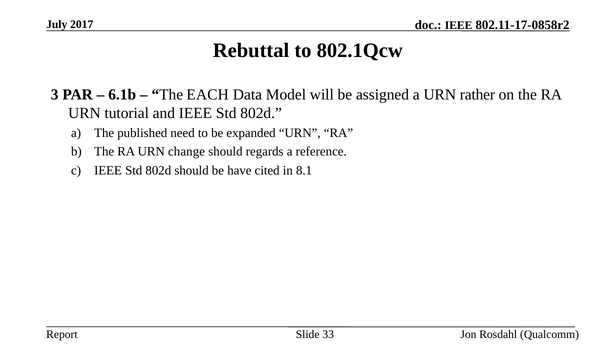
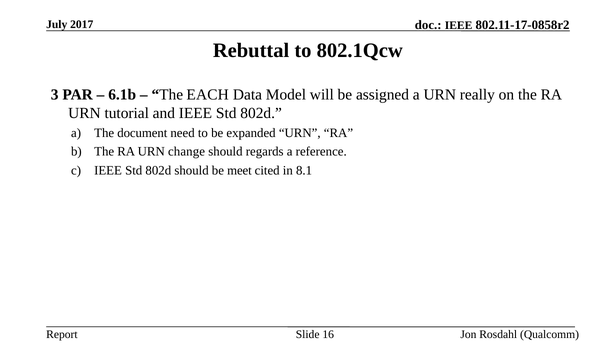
rather: rather -> really (477, 95)
published: published -> document (142, 133)
have: have -> meet (239, 171)
33: 33 -> 16 (328, 335)
